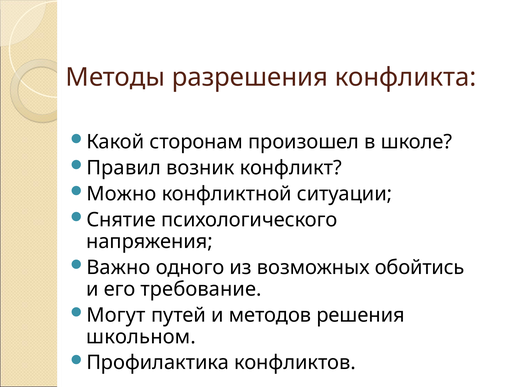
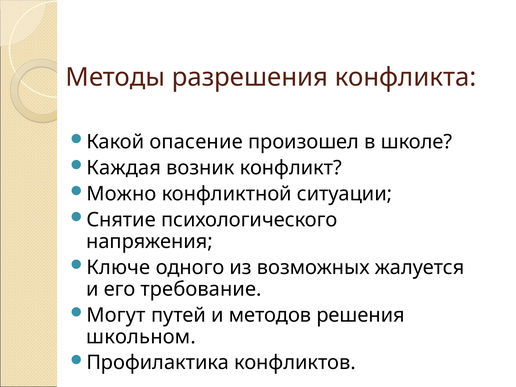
сторонам: сторонам -> опасение (196, 142)
Правил: Правил -> Каждая (124, 168)
Важно: Важно -> Ключе (118, 267)
обойтись: обойтись -> жалуется (420, 267)
